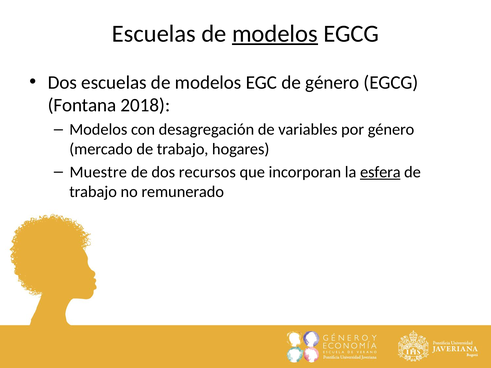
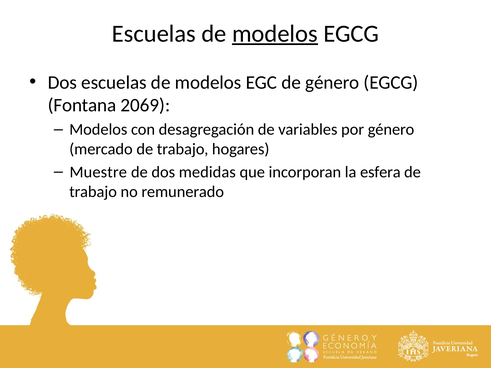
2018: 2018 -> 2069 (145, 105)
recursos: recursos -> medidas (207, 172)
esfera underline: present -> none (380, 172)
